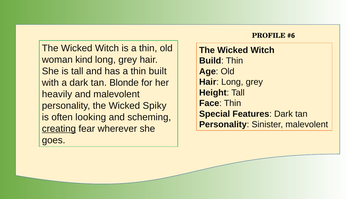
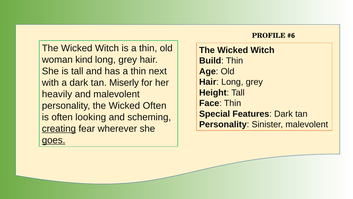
built: built -> next (158, 71)
Blonde: Blonde -> Miserly (124, 83)
Wicked Spiky: Spiky -> Often (155, 105)
goes underline: none -> present (54, 140)
